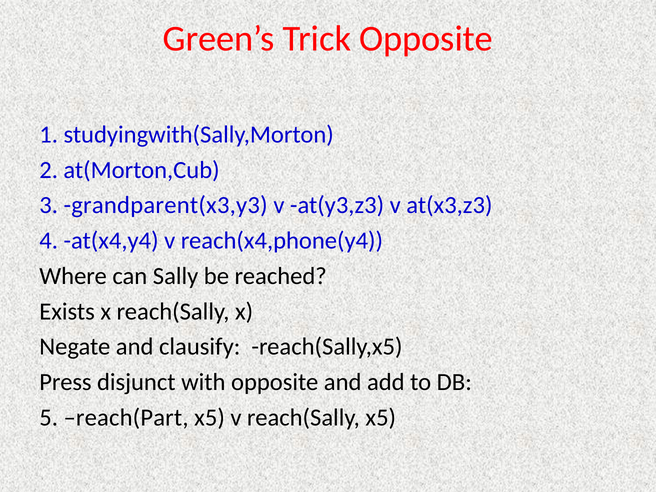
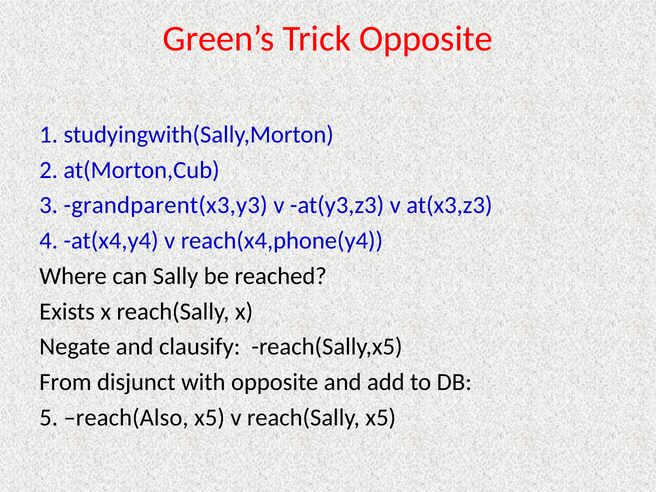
Press: Press -> From (65, 382)
reach(Part: reach(Part -> reach(Also (126, 418)
